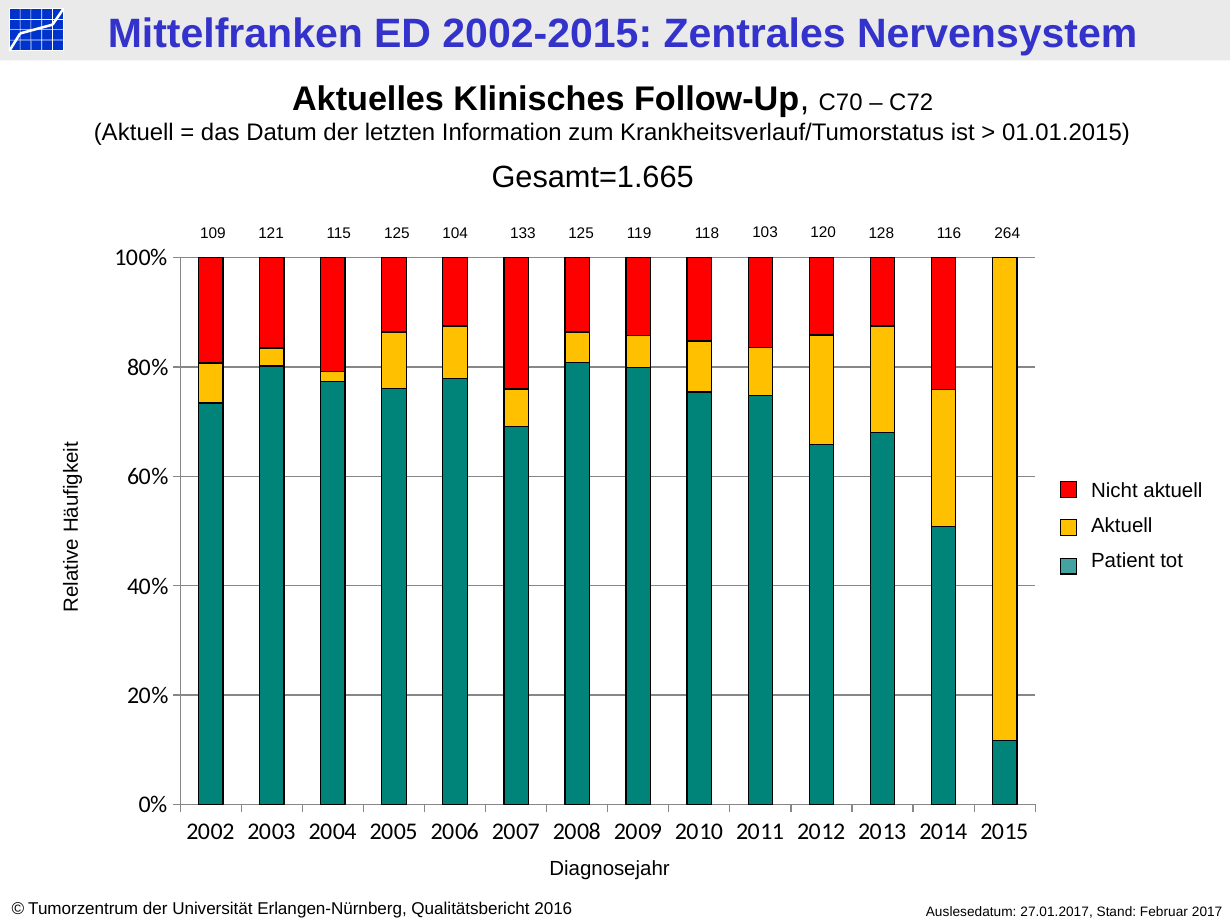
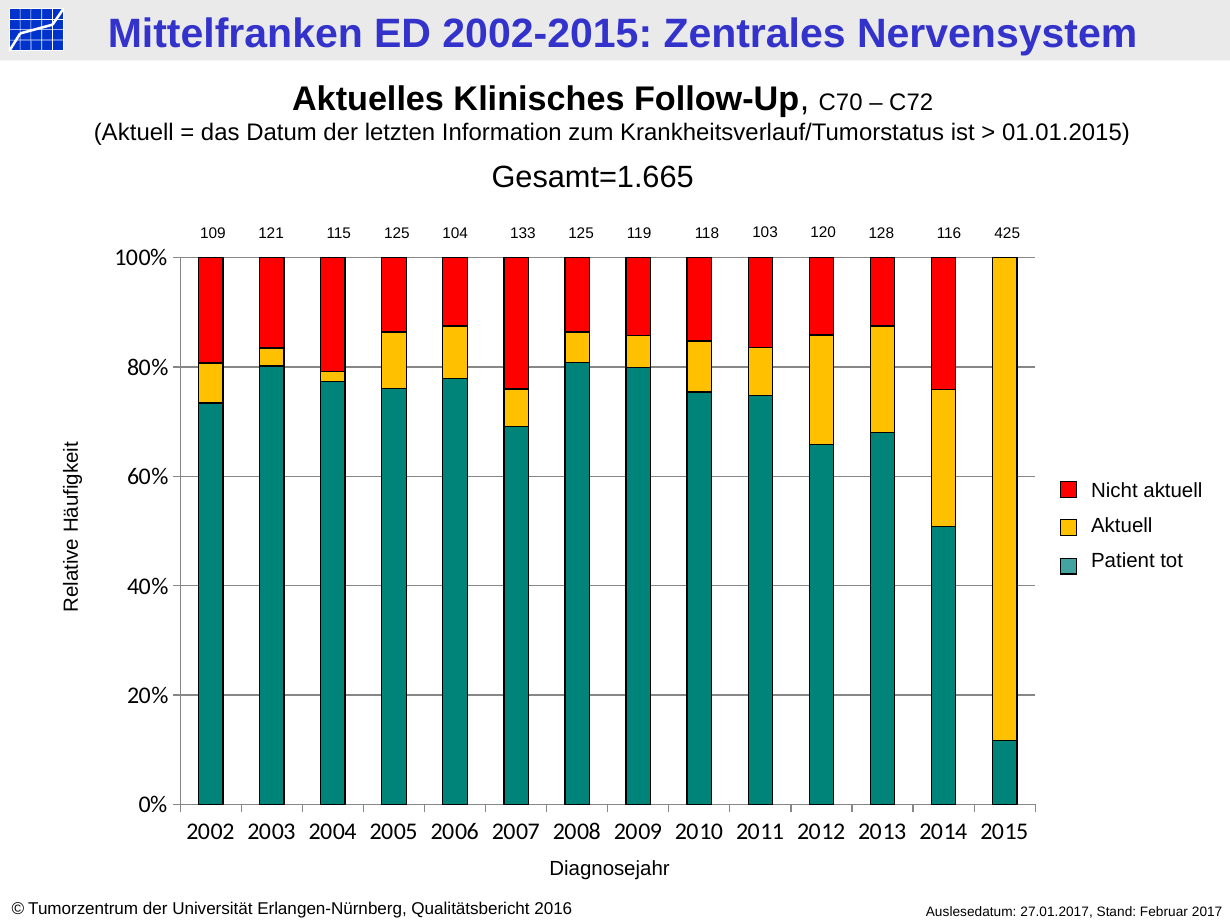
264: 264 -> 425 (1007, 234)
